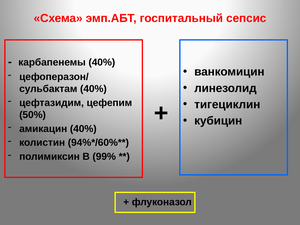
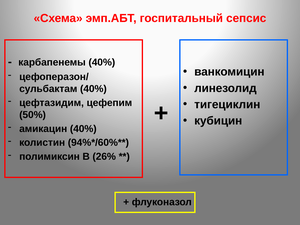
99%: 99% -> 26% (104, 157)
